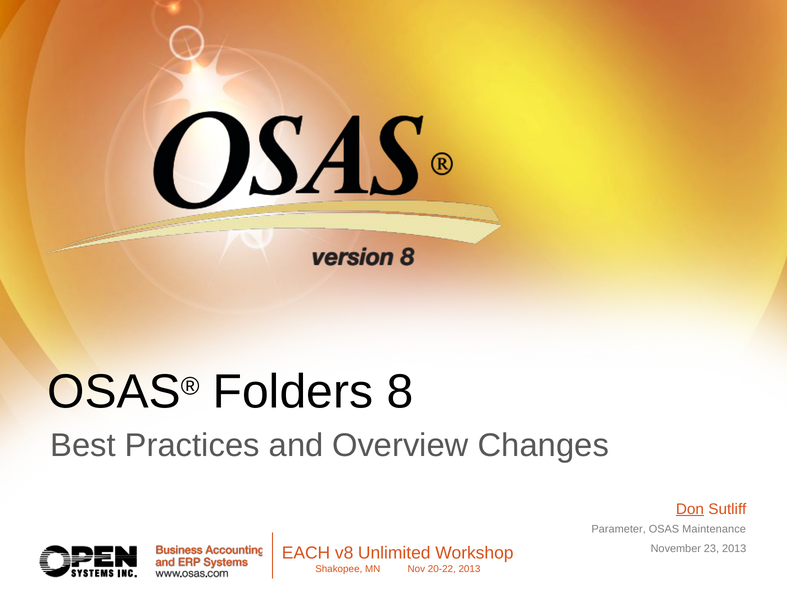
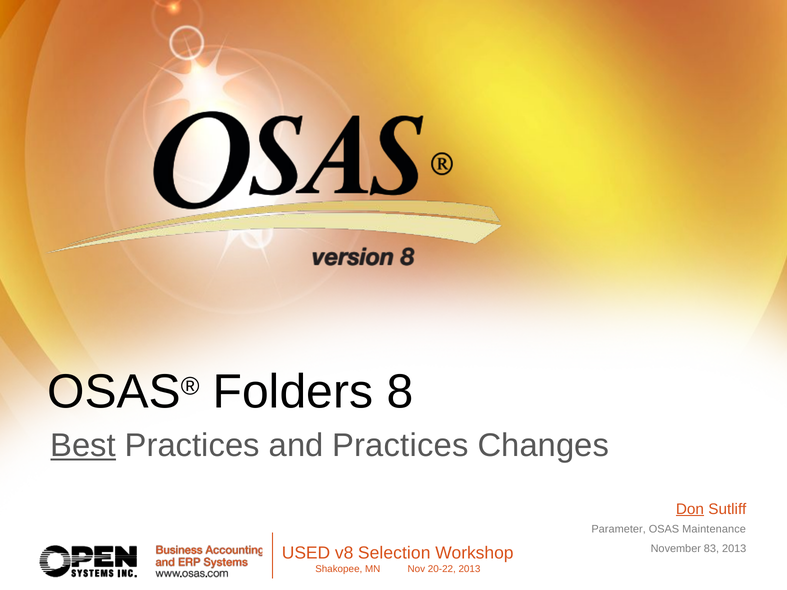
Best underline: none -> present (83, 446)
and Overview: Overview -> Practices (400, 446)
23: 23 -> 83 (711, 549)
EACH: EACH -> USED (306, 553)
Unlimited: Unlimited -> Selection (394, 553)
